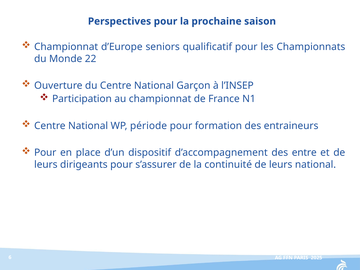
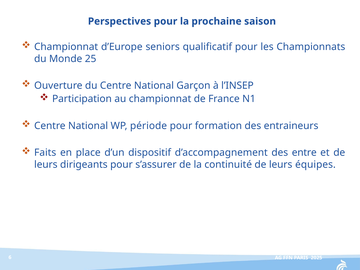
22: 22 -> 25 (91, 59)
Pour: Pour -> Faits (45, 153)
leurs national: national -> équipes (315, 165)
